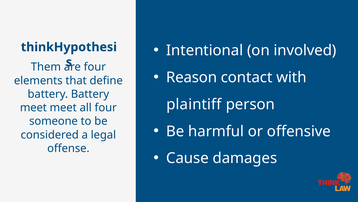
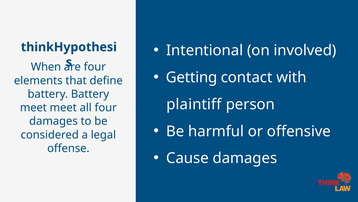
Them: Them -> When (46, 67)
Reason: Reason -> Getting (192, 77)
someone: someone -> damages (53, 121)
